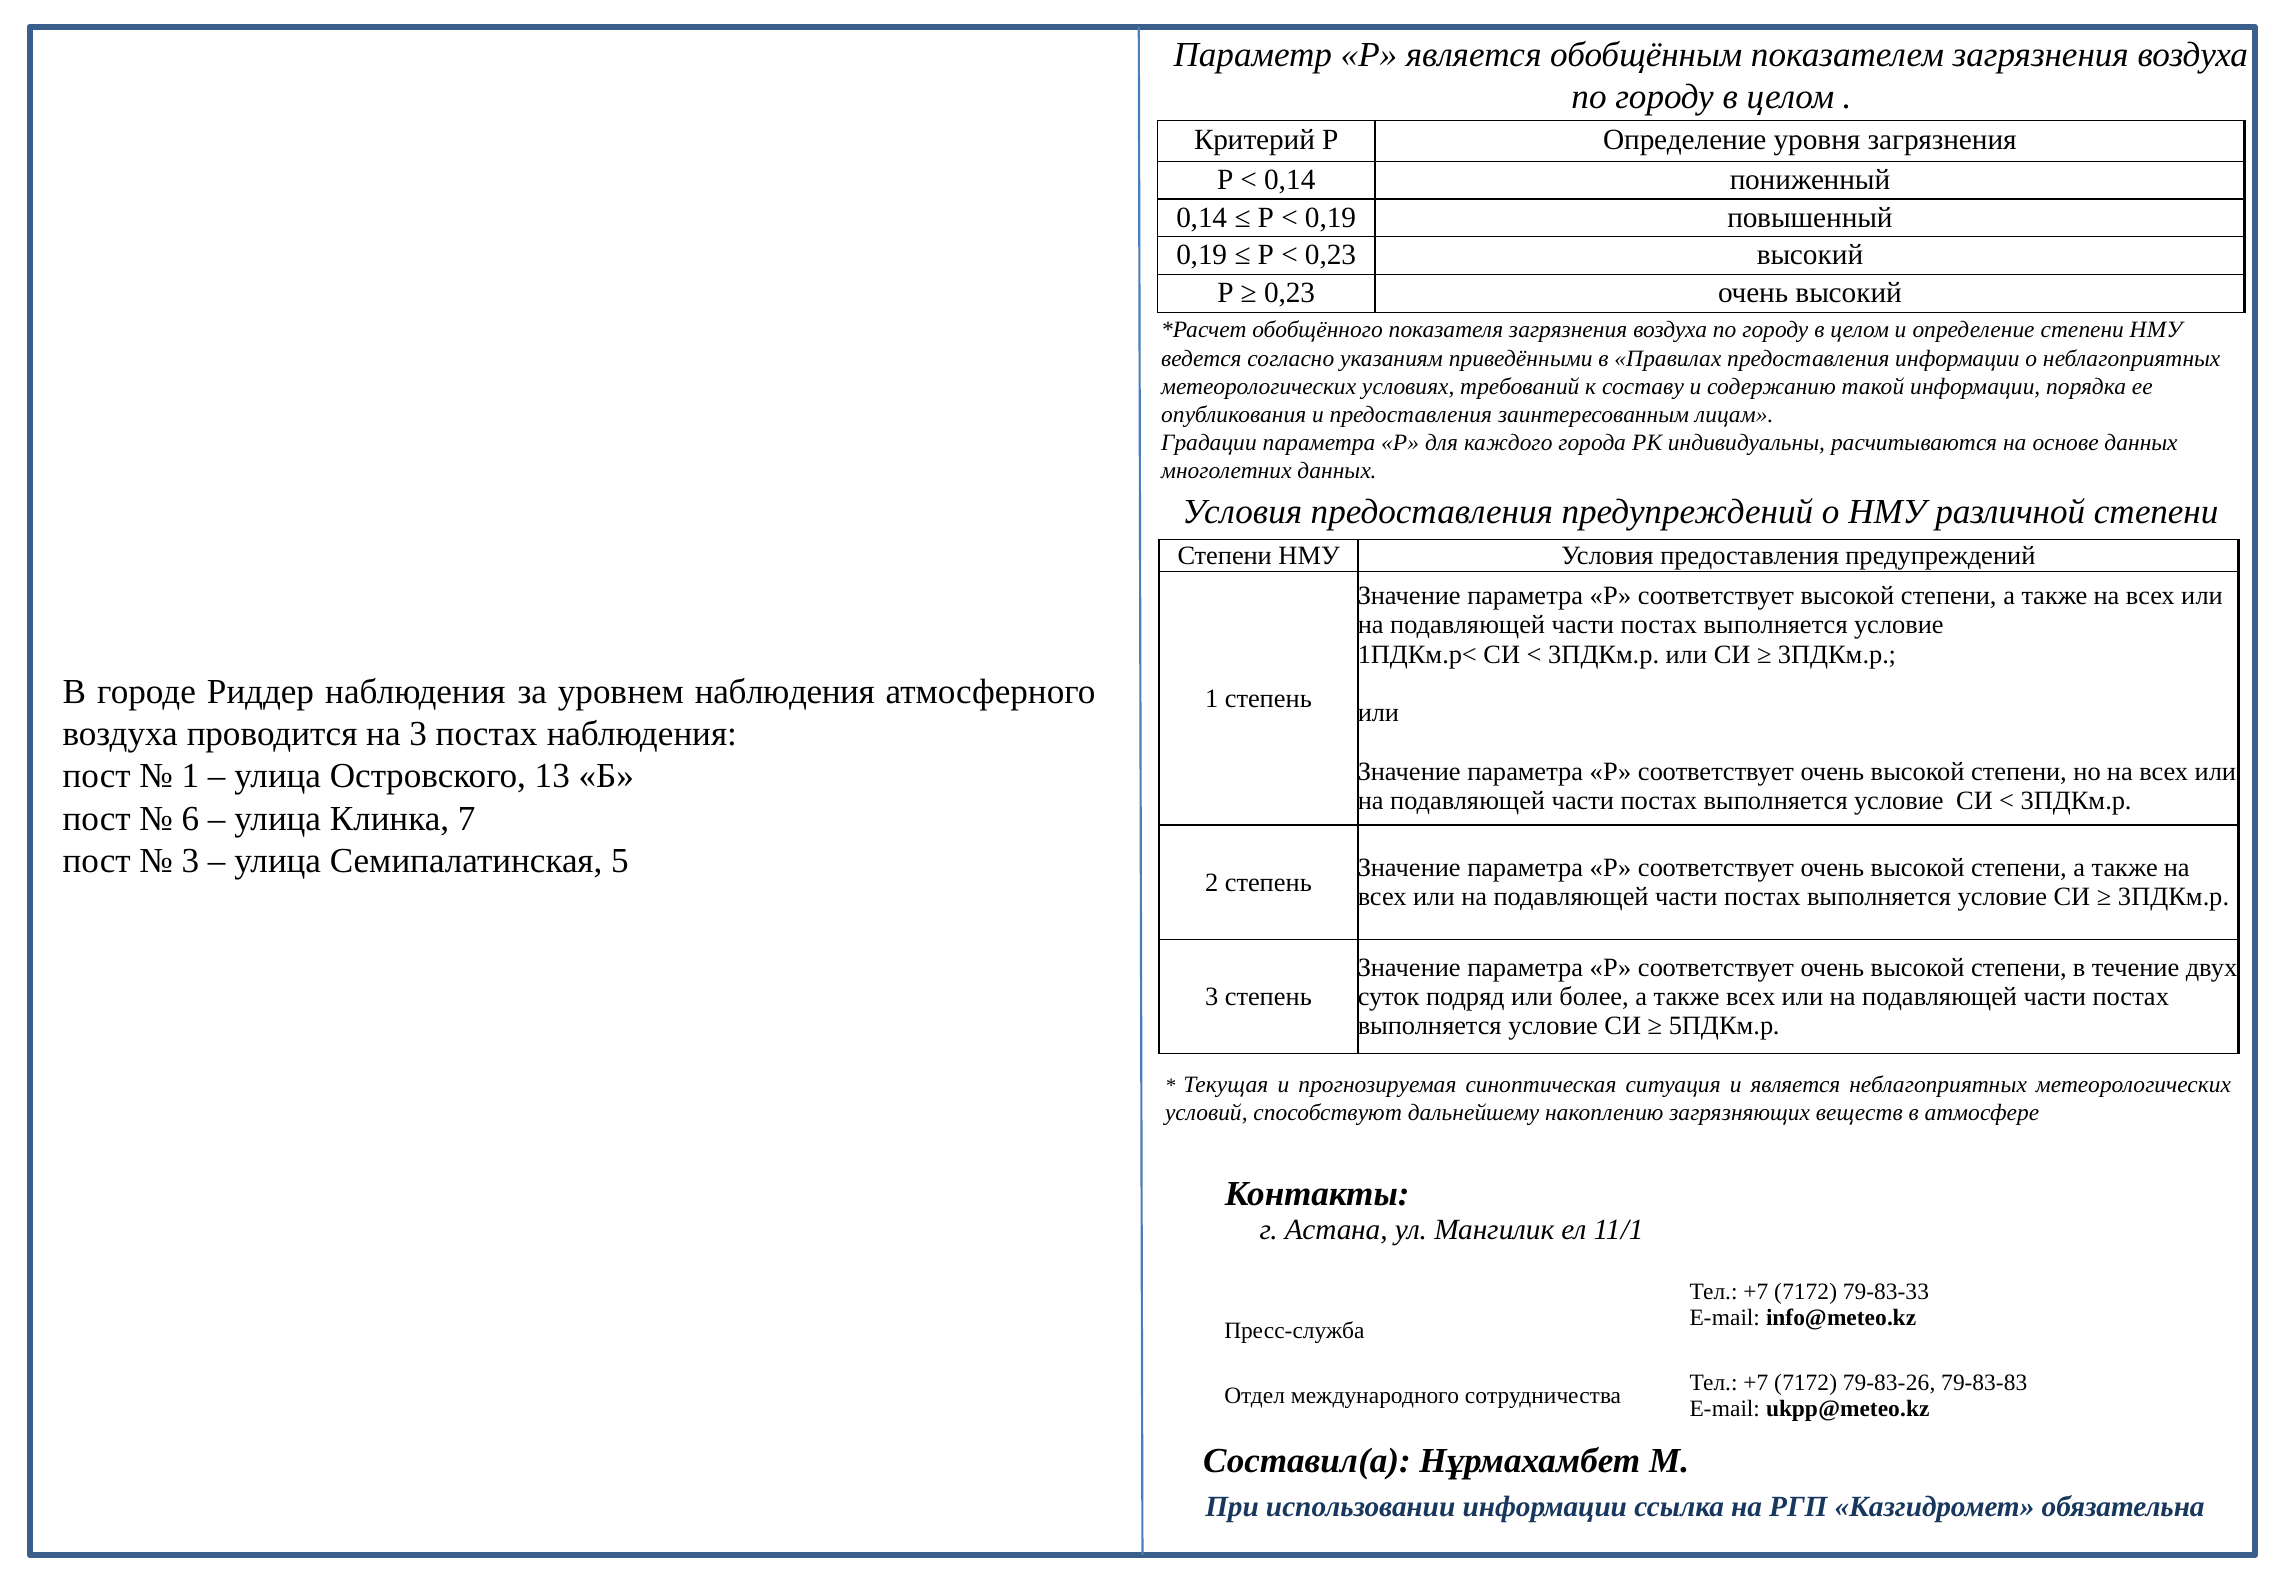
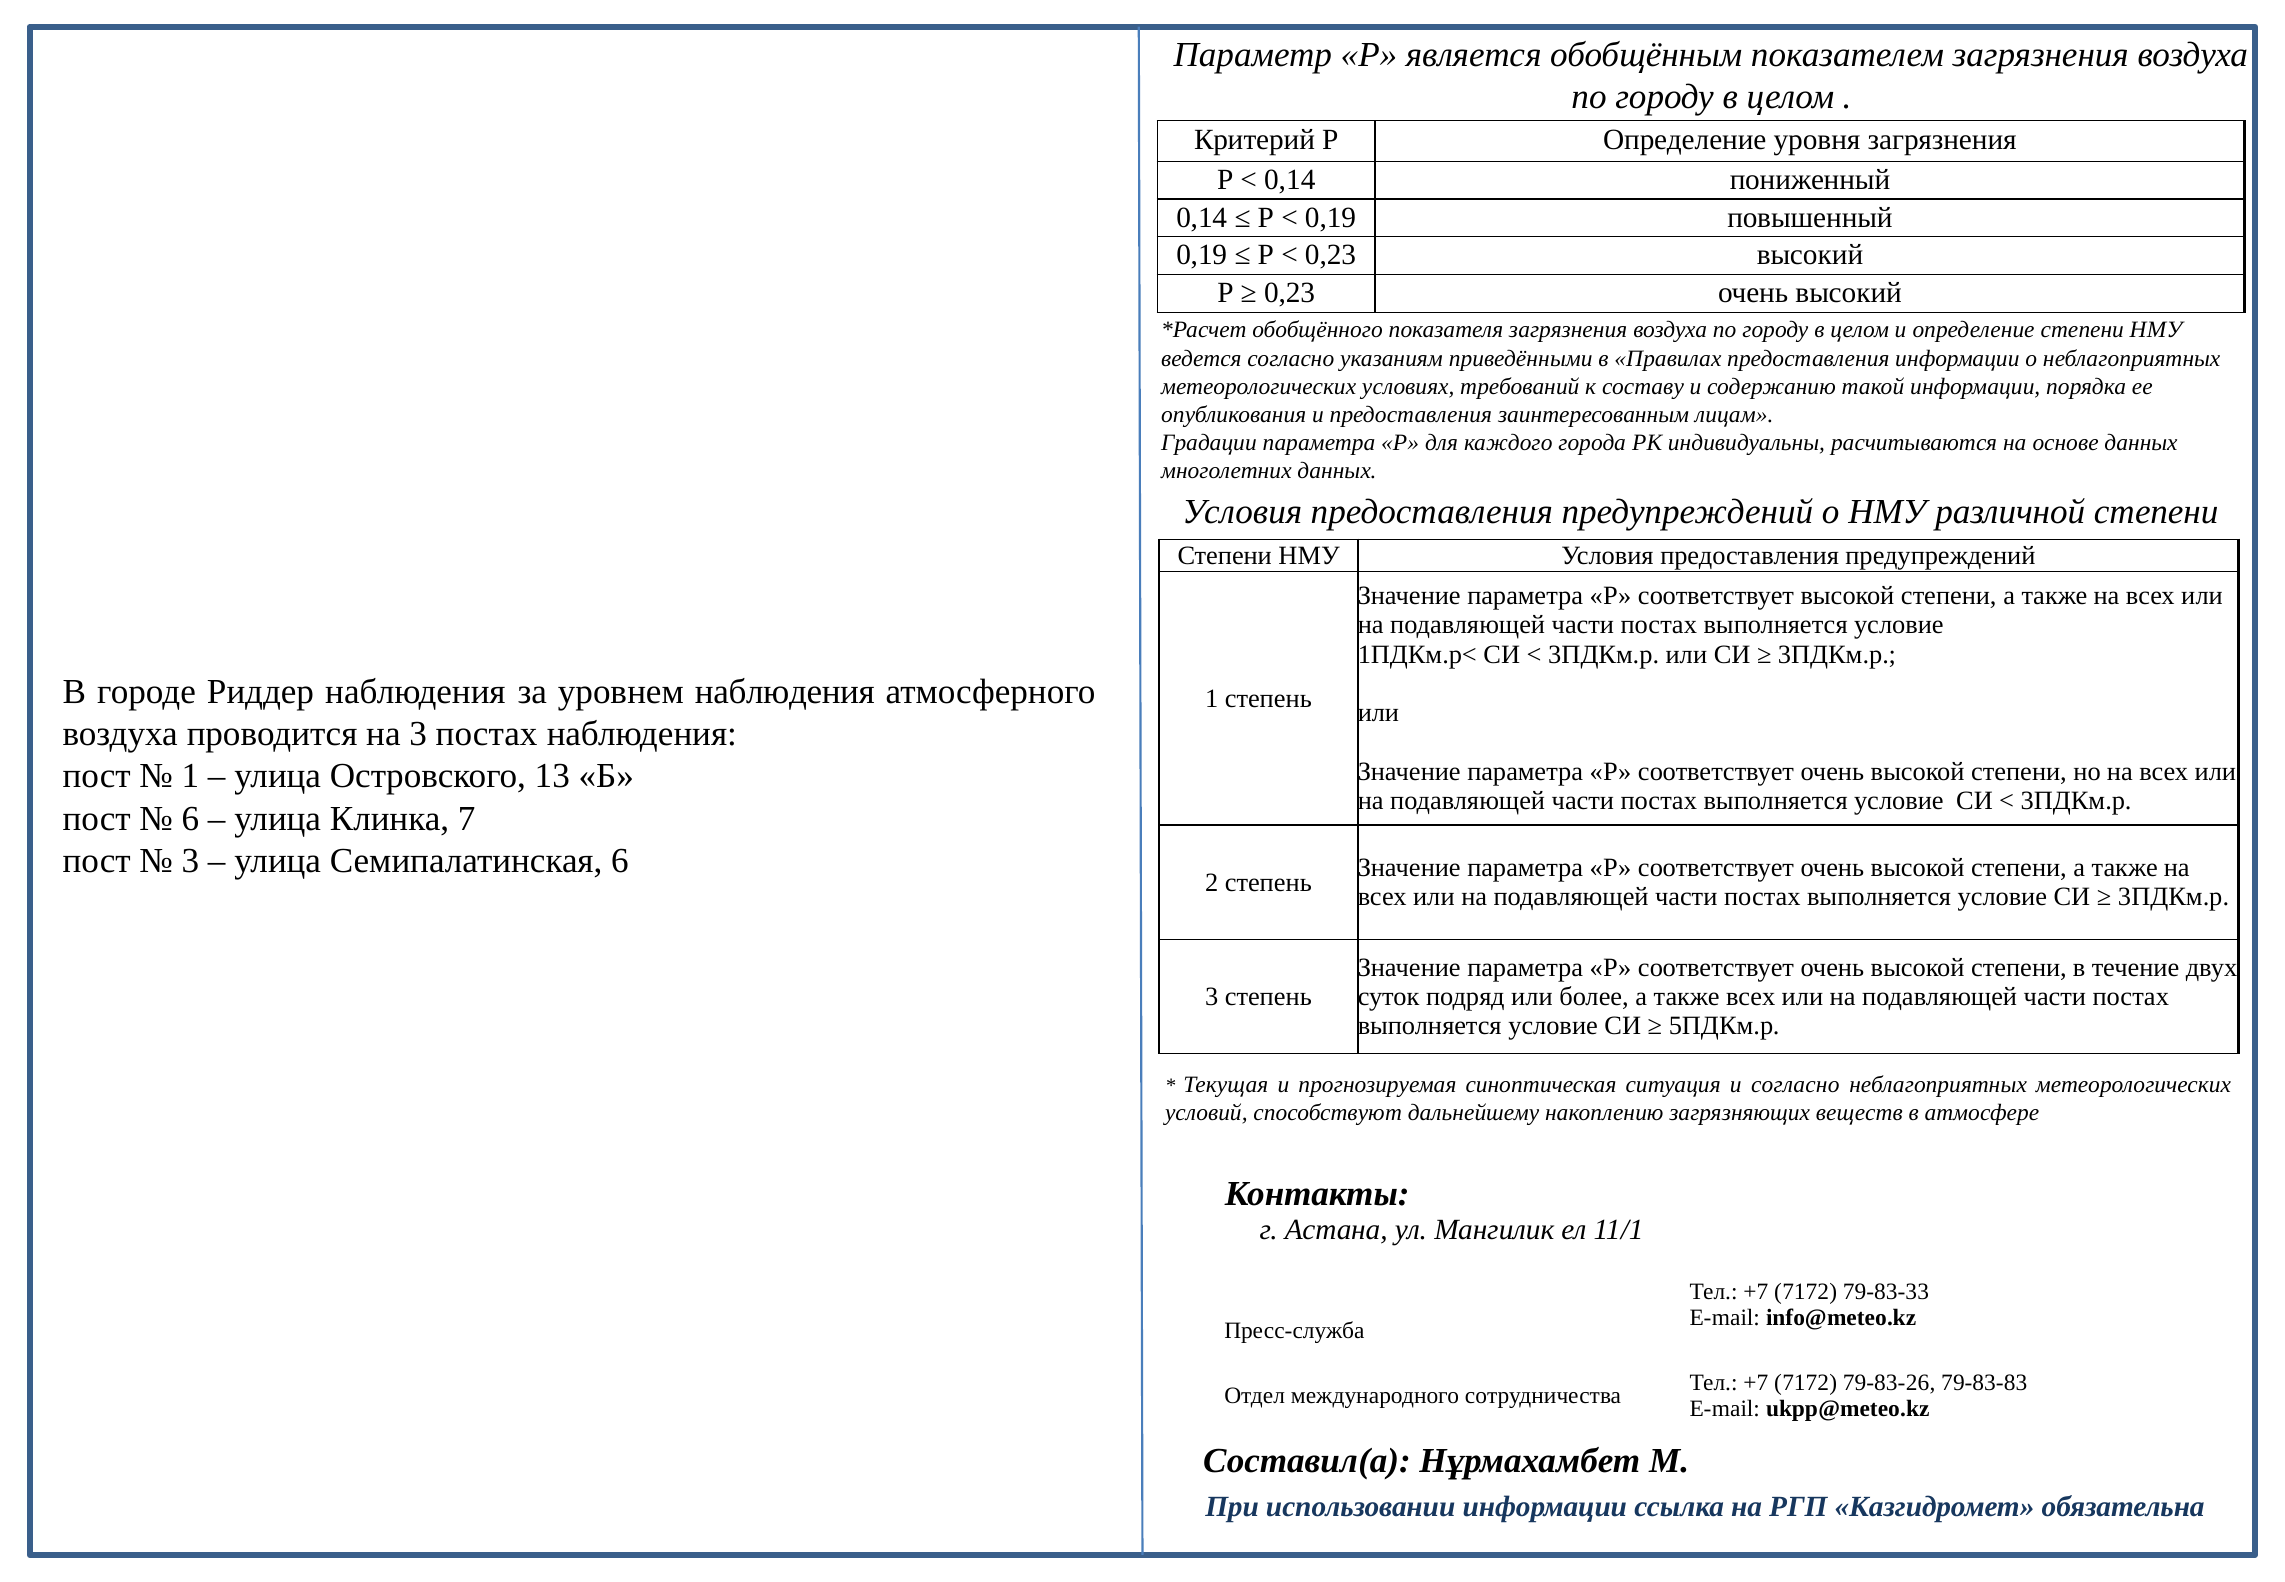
Семипалатинская 5: 5 -> 6 (620, 861)
и является: является -> согласно (1795, 1085)
